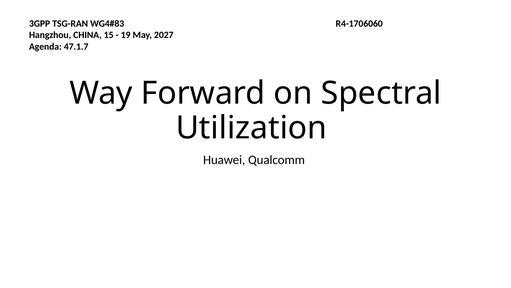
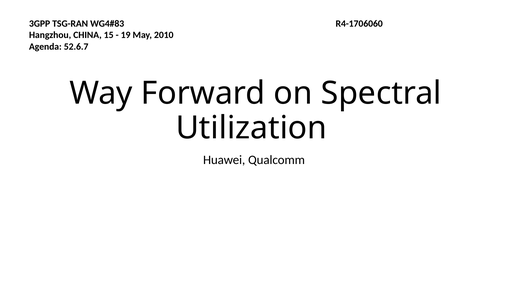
2027: 2027 -> 2010 (164, 35)
47.1.7: 47.1.7 -> 52.6.7 (76, 47)
